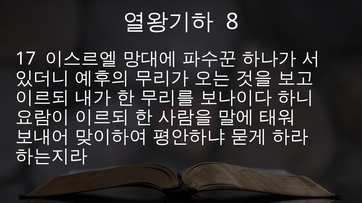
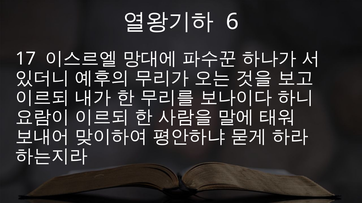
8: 8 -> 6 (232, 22)
